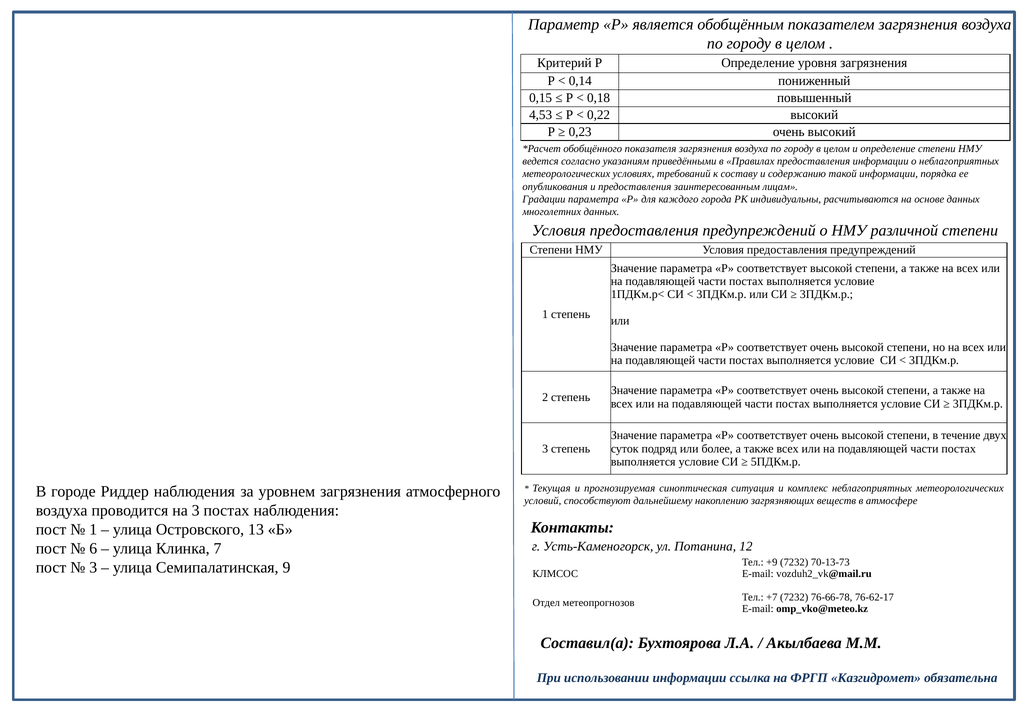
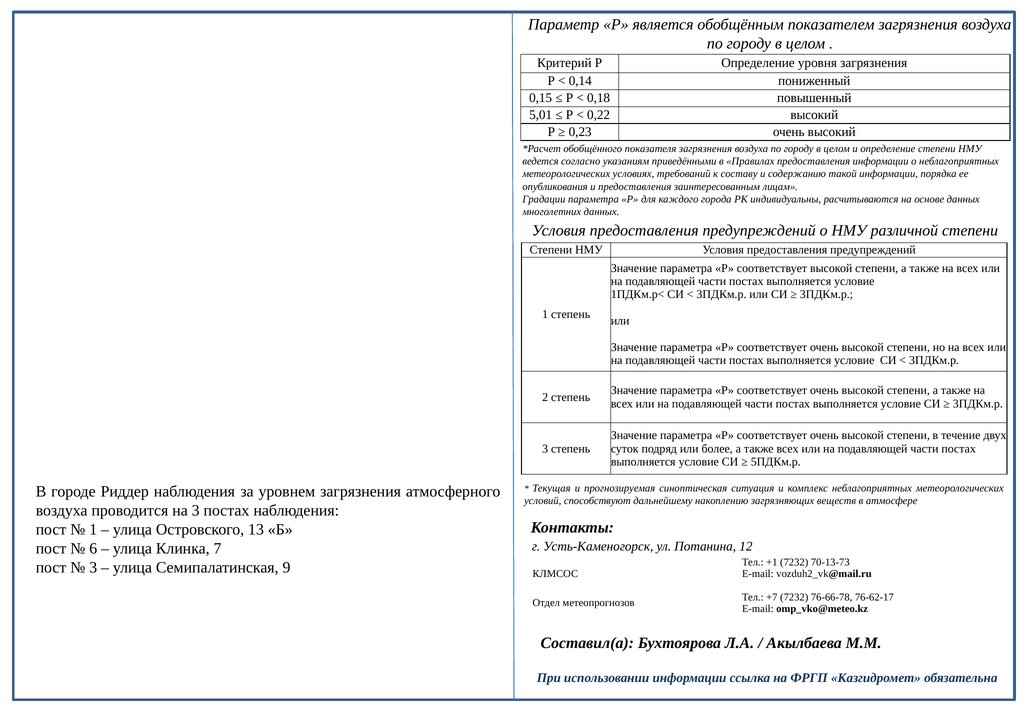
4,53: 4,53 -> 5,01 (541, 115)
+9: +9 -> +1 (772, 562)
